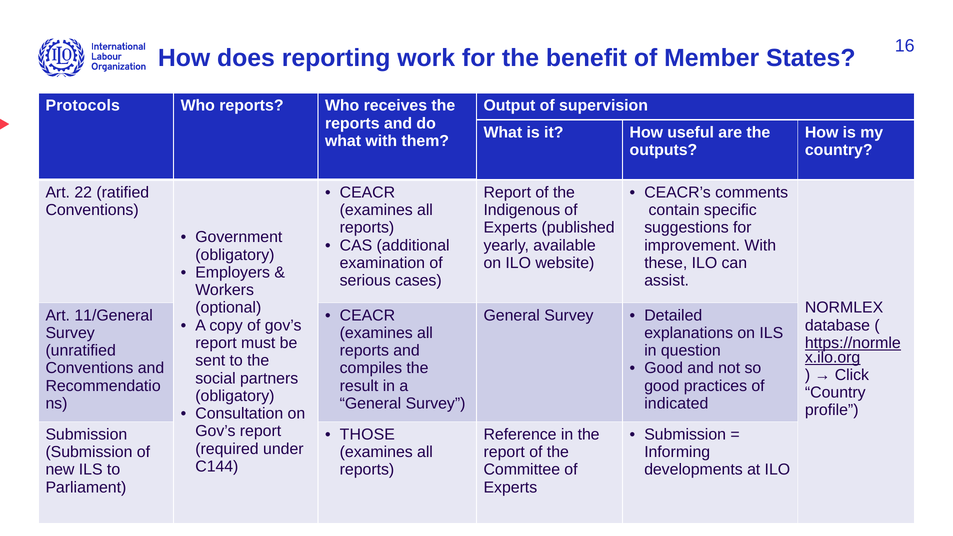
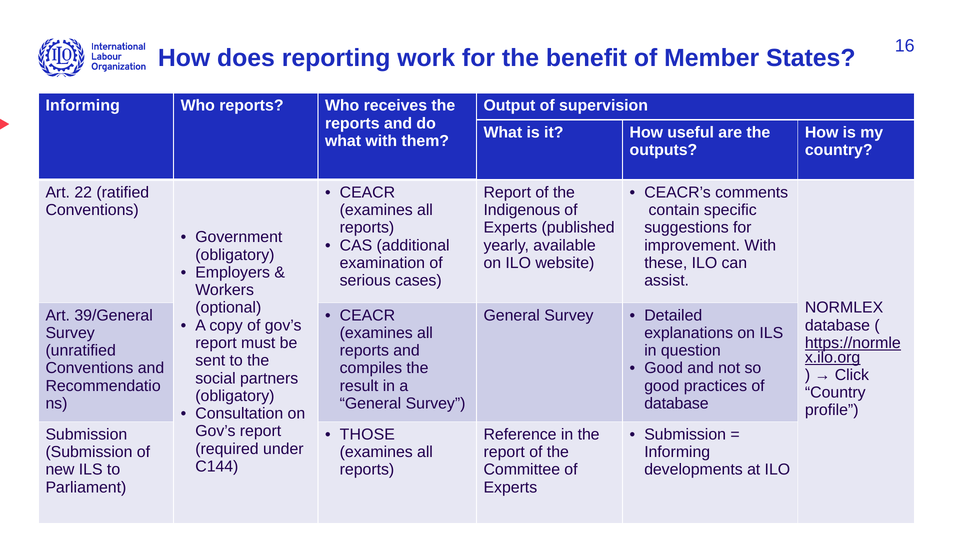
Protocols: Protocols -> Informing (83, 106)
11/General: 11/General -> 39/General (114, 315)
indicated: indicated -> database (676, 404)
